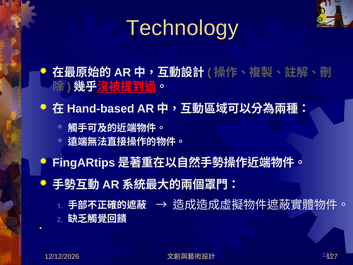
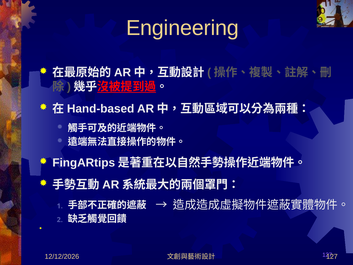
Technology: Technology -> Engineering (182, 28)
